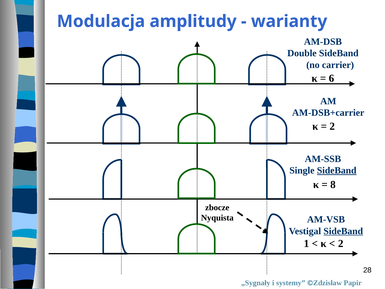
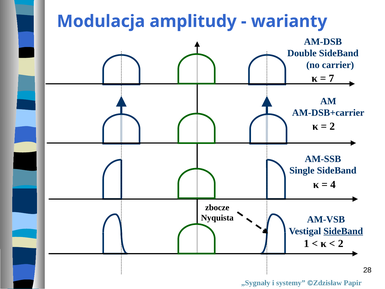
6: 6 -> 7 (332, 78)
SideBand underline: present -> none (337, 170)
8: 8 -> 4 (333, 184)
